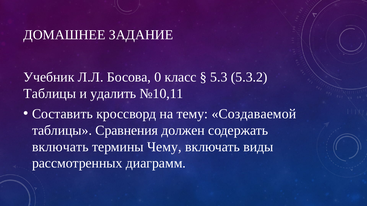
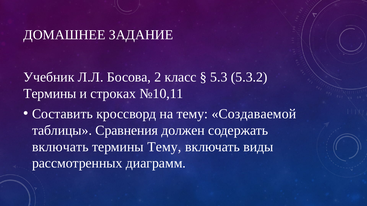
0: 0 -> 2 (158, 77)
Таблицы: Таблицы -> Термины (50, 94)
удалить: удалить -> строках (113, 94)
термины Чему: Чему -> Тему (164, 147)
